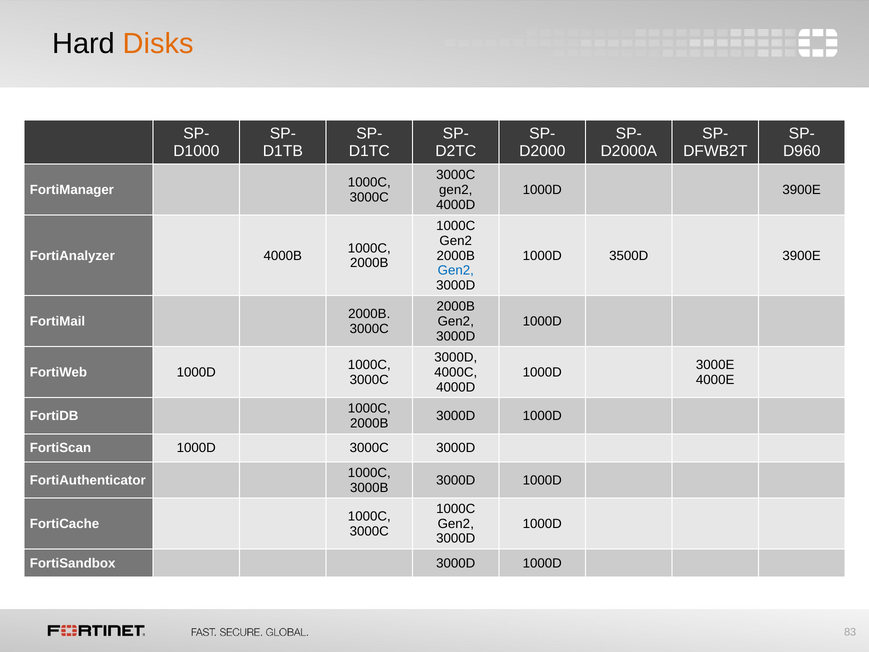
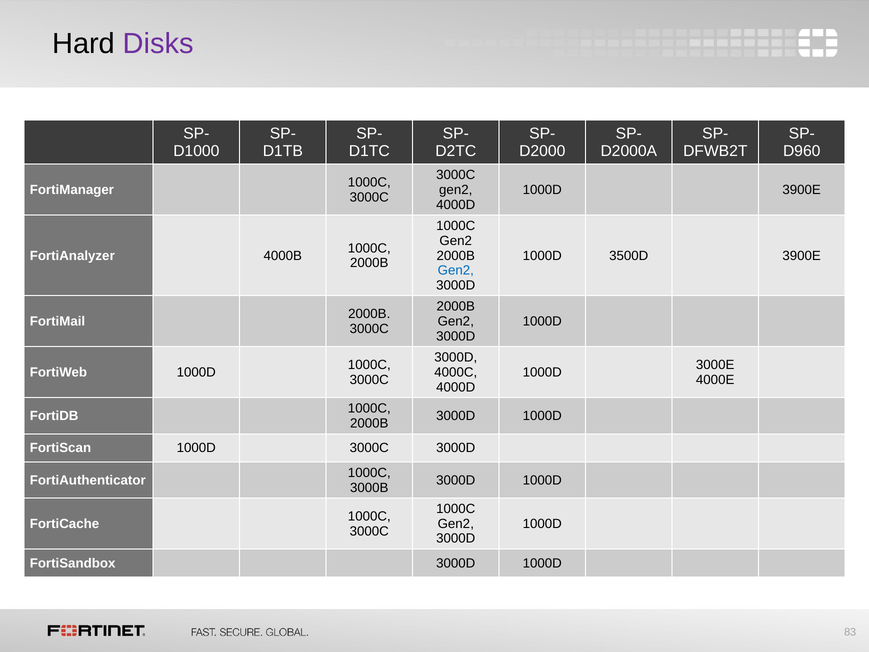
Disks colour: orange -> purple (158, 44)
